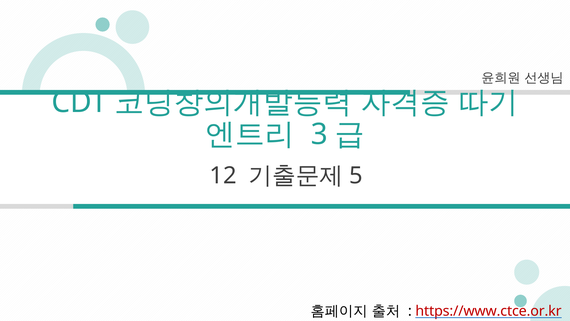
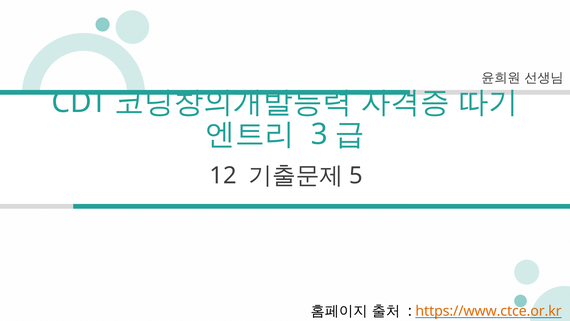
https://www.ctce.or.kr colour: red -> orange (489, 311)
